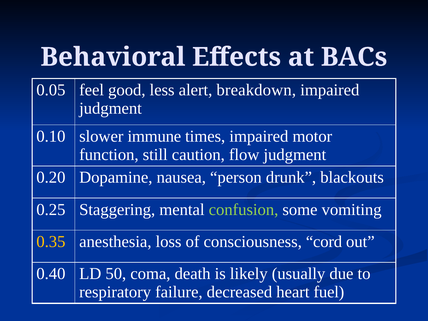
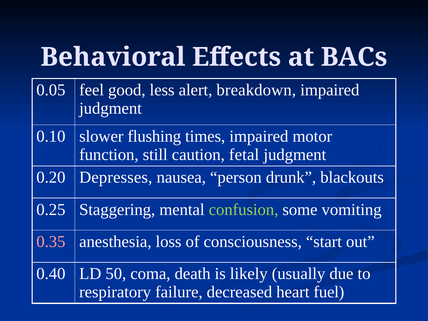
immune: immune -> flushing (154, 136)
flow: flow -> fetal (244, 155)
Dopamine: Dopamine -> Depresses (116, 177)
0.35 colour: yellow -> pink (51, 242)
cord: cord -> start (324, 242)
